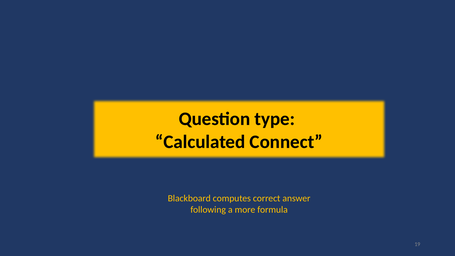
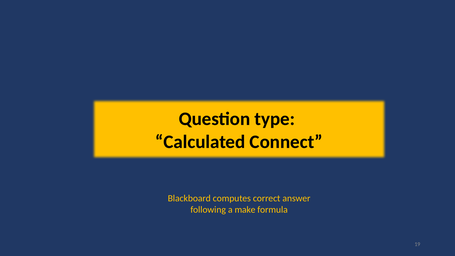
more: more -> make (245, 210)
